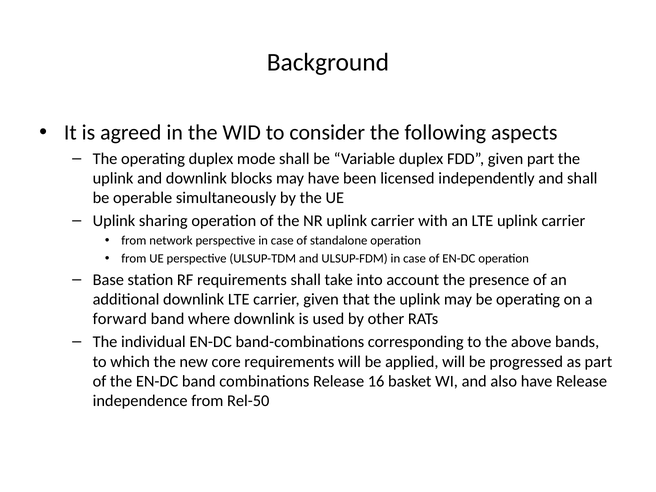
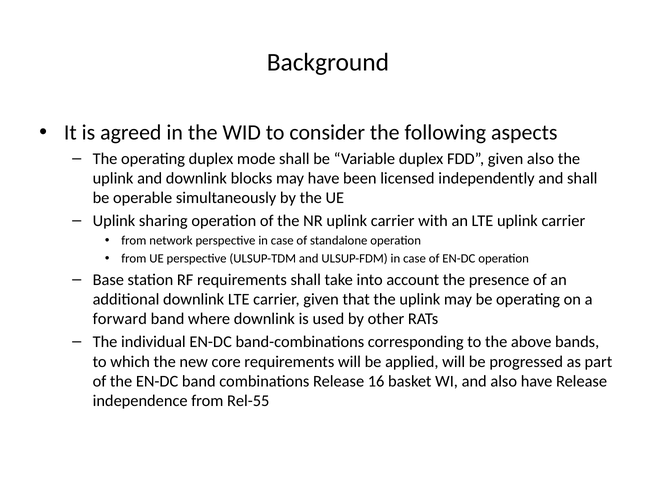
given part: part -> also (541, 159)
Rel-50: Rel-50 -> Rel-55 (248, 401)
